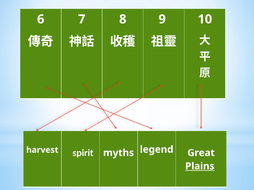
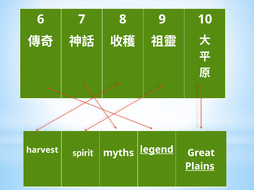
legend underline: none -> present (157, 150)
